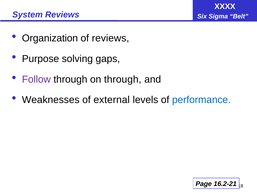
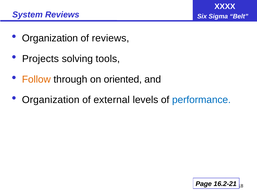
Purpose: Purpose -> Projects (40, 59)
gaps: gaps -> tools (108, 59)
Follow colour: purple -> orange (36, 79)
on through: through -> oriented (123, 79)
Weaknesses: Weaknesses -> Organization (51, 100)
